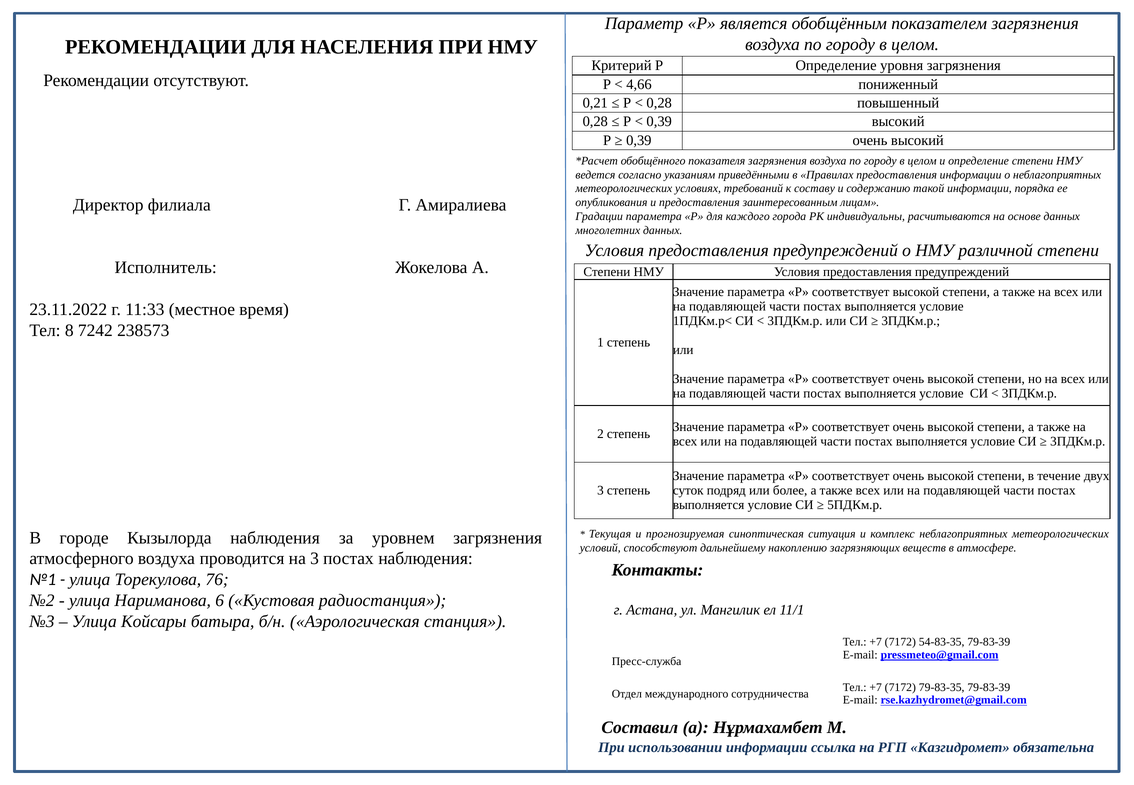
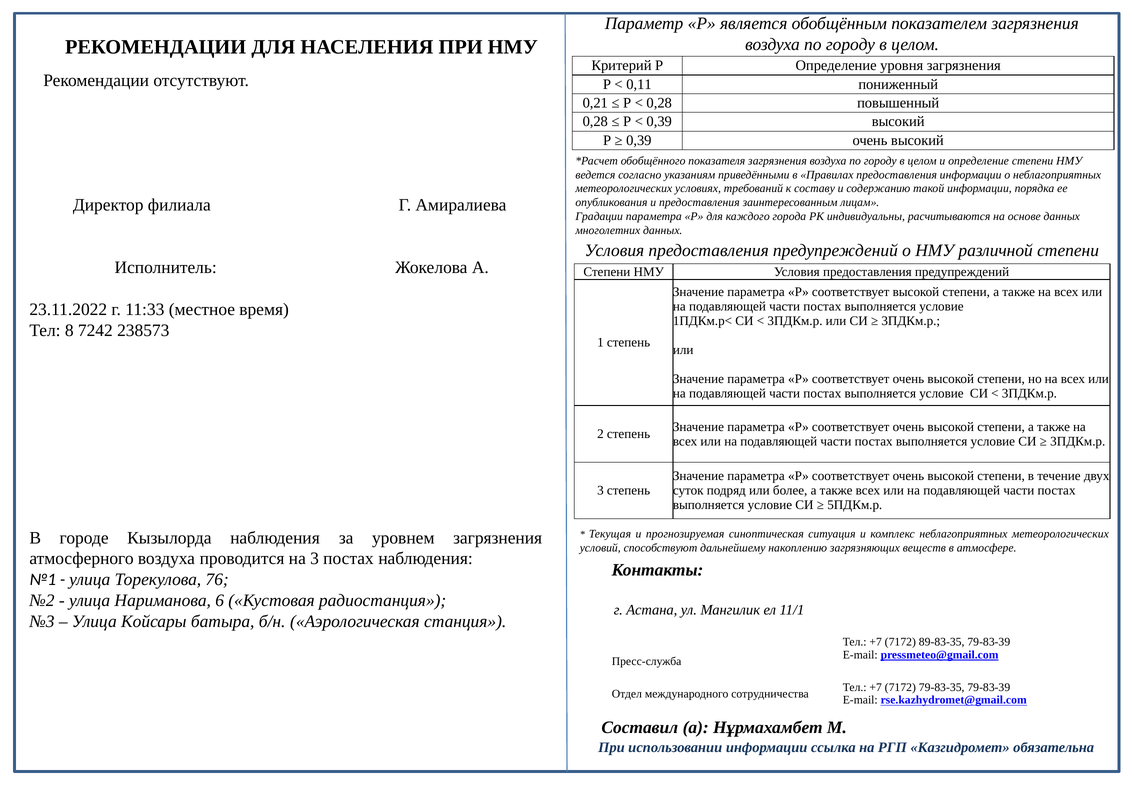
4,66: 4,66 -> 0,11 (639, 84)
54-83-35: 54-83-35 -> 89-83-35 (942, 642)
